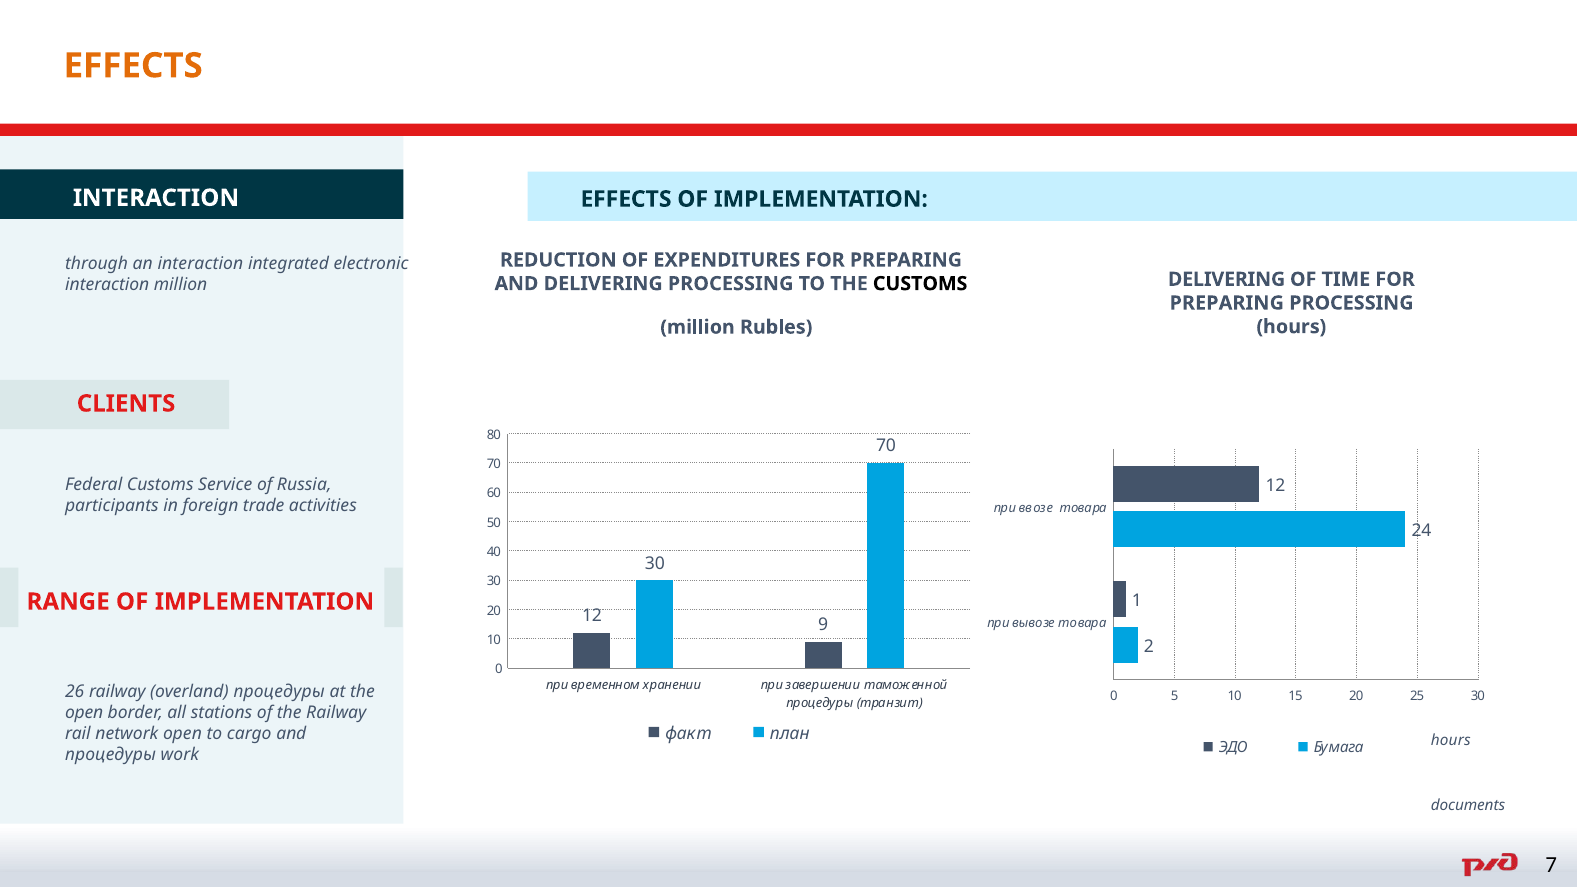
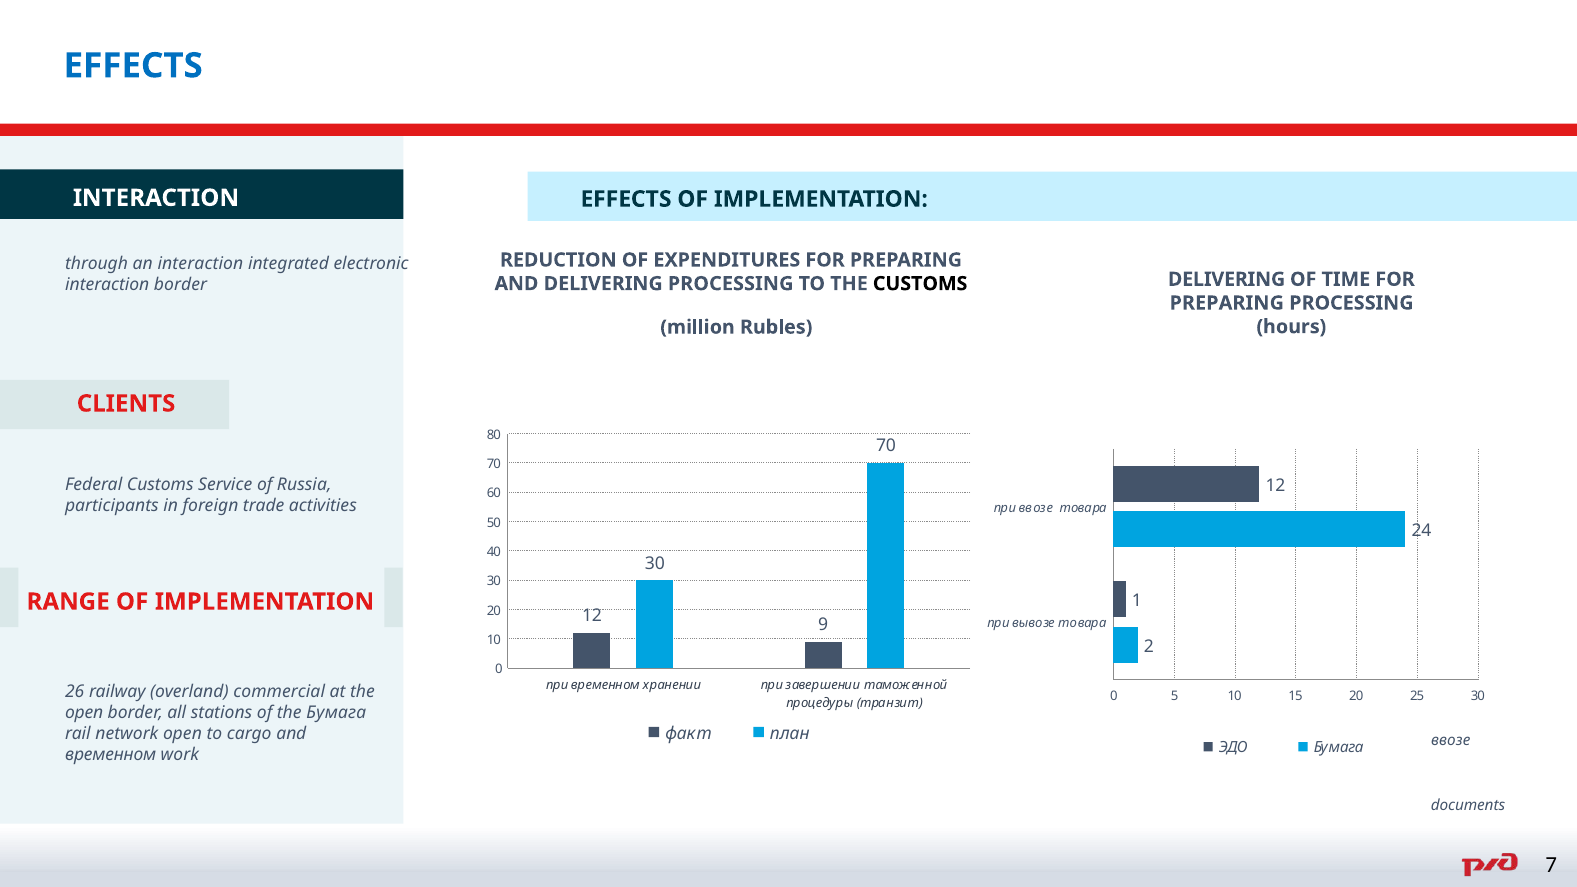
EFFECTS colour: orange -> blue (133, 66)
interaction million: million -> border (181, 285)
overland процедуры: процедуры -> commercial (279, 692)
the Railway: Railway -> Бумага (336, 713)
hours: hours -> ввозе (1451, 740)
процедуры: процедуры -> временном (111, 755)
